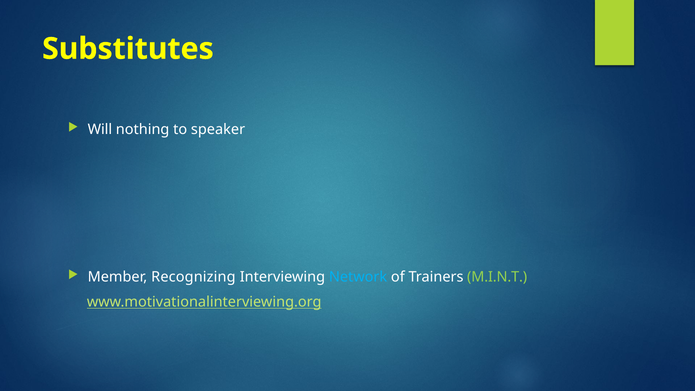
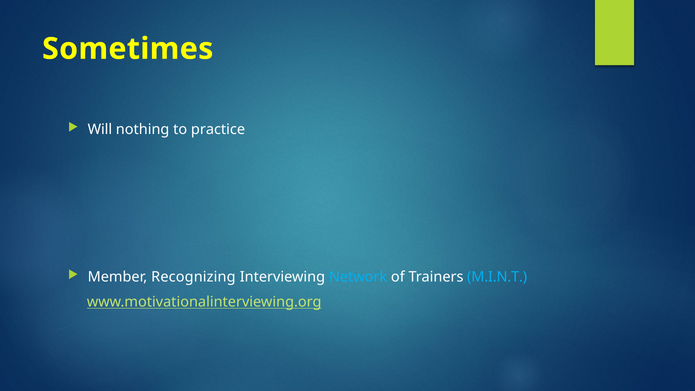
Substitutes: Substitutes -> Sometimes (128, 49)
speaker: speaker -> practice (218, 129)
M.I.N.T colour: light green -> light blue (497, 277)
